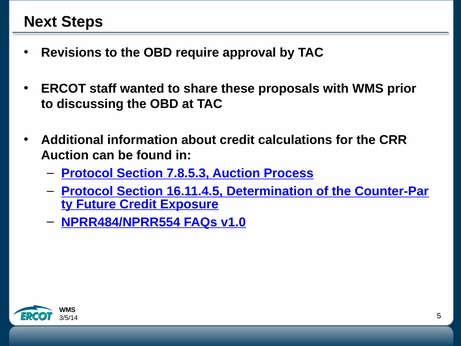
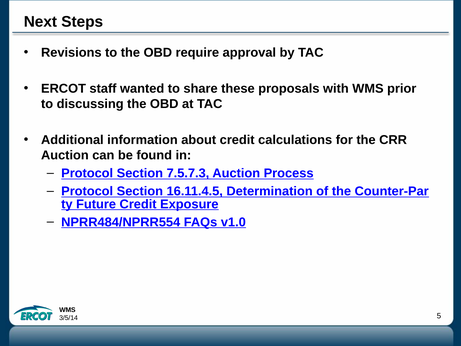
7.8.5.3: 7.8.5.3 -> 7.5.7.3 (188, 173)
